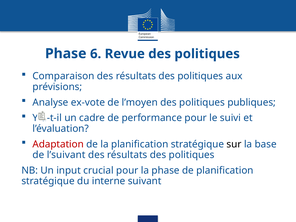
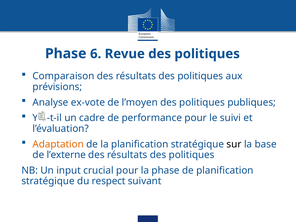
Adaptation colour: red -> orange (58, 144)
l’suivant: l’suivant -> l’externe (66, 155)
interne: interne -> respect (109, 181)
